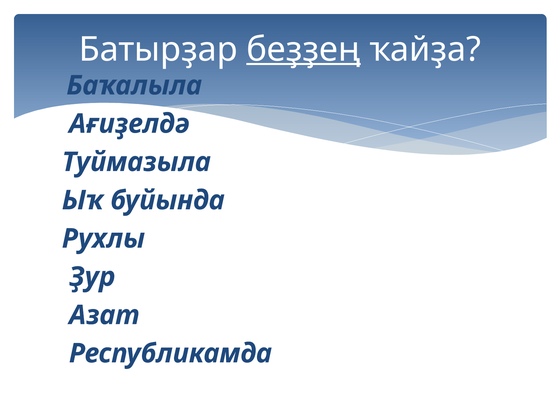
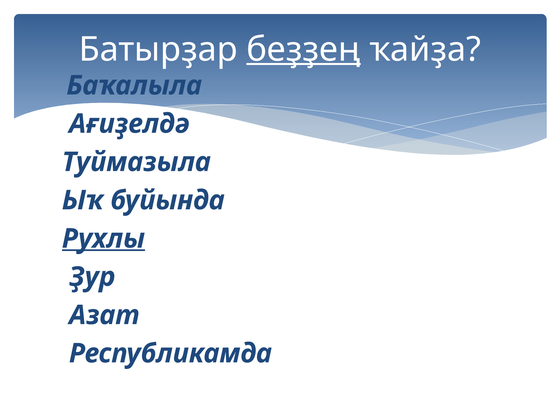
Рухлы underline: none -> present (103, 239)
